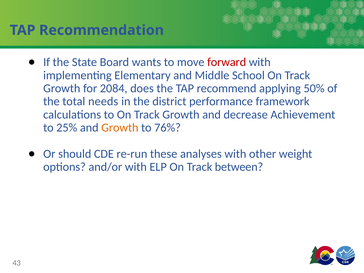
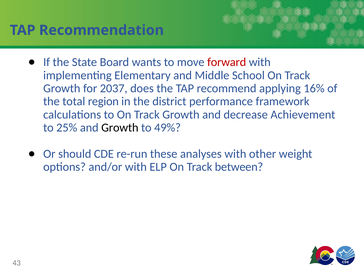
2084: 2084 -> 2037 (114, 88)
50%: 50% -> 16% (314, 88)
needs: needs -> region (103, 101)
Growth colour: orange -> black (120, 128)
76%: 76% -> 49% (168, 128)
